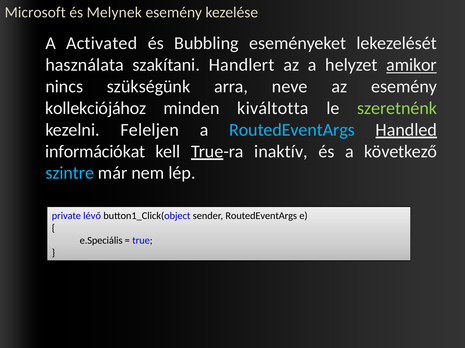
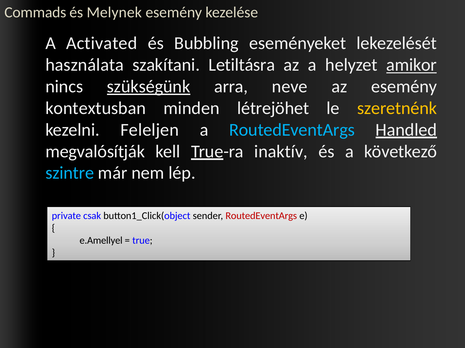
Microsoft: Microsoft -> Commads (35, 12)
Handlert: Handlert -> Letiltásra (242, 65)
szükségünk underline: none -> present (149, 87)
kollekciójához: kollekciójához -> kontextusban (96, 108)
kiváltotta: kiváltotta -> létrejöhet (273, 108)
szeretnénk colour: light green -> yellow (397, 108)
információkat: információkat -> megvalósítják (95, 152)
lévő: lévő -> csak (92, 216)
RoutedEventArgs colour: black -> red (261, 216)
e.Speciális: e.Speciális -> e.Amellyel (101, 241)
